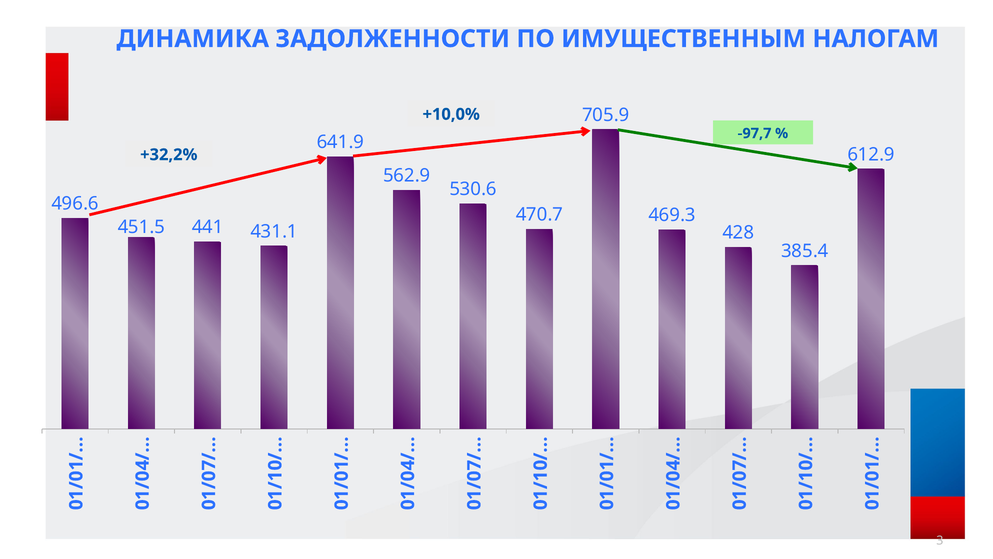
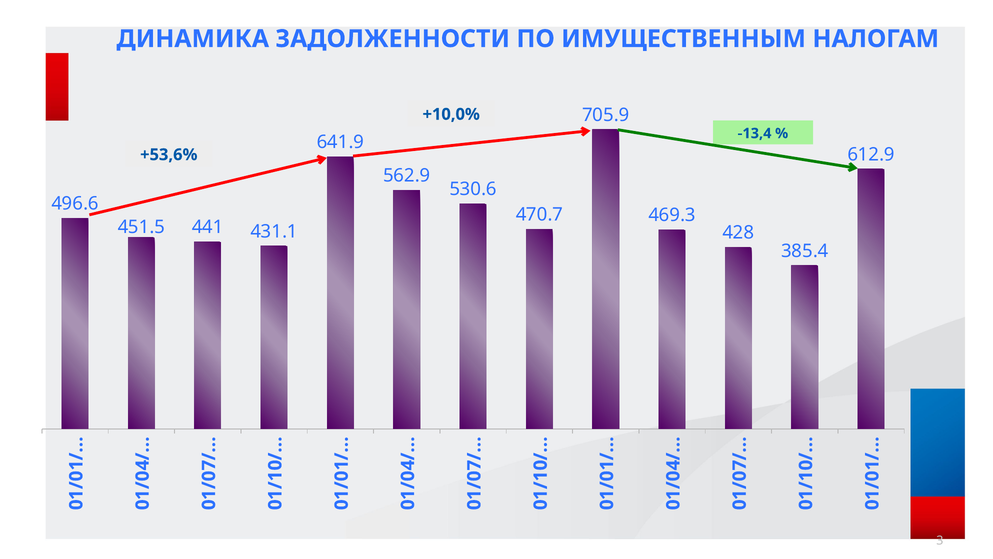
-97,7: -97,7 -> -13,4 (755, 133)
+32,2%: +32,2% -> +53,6% (169, 155)
